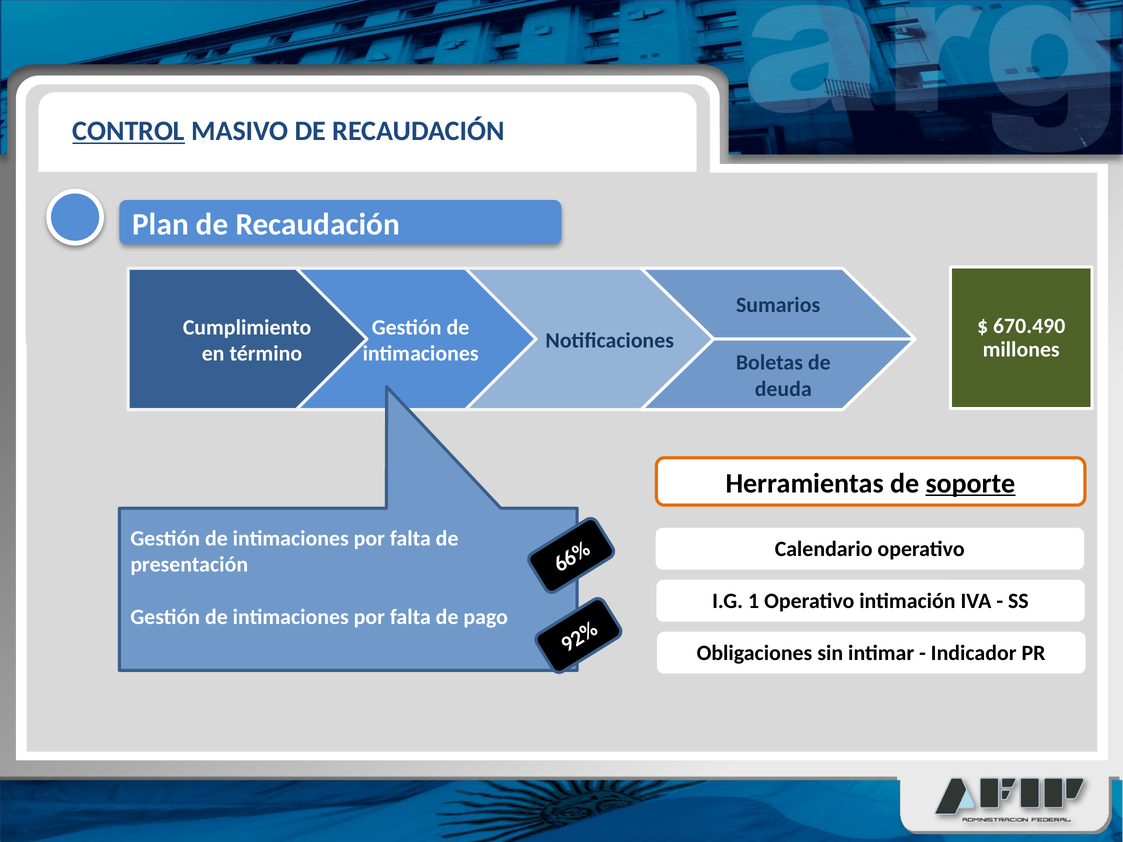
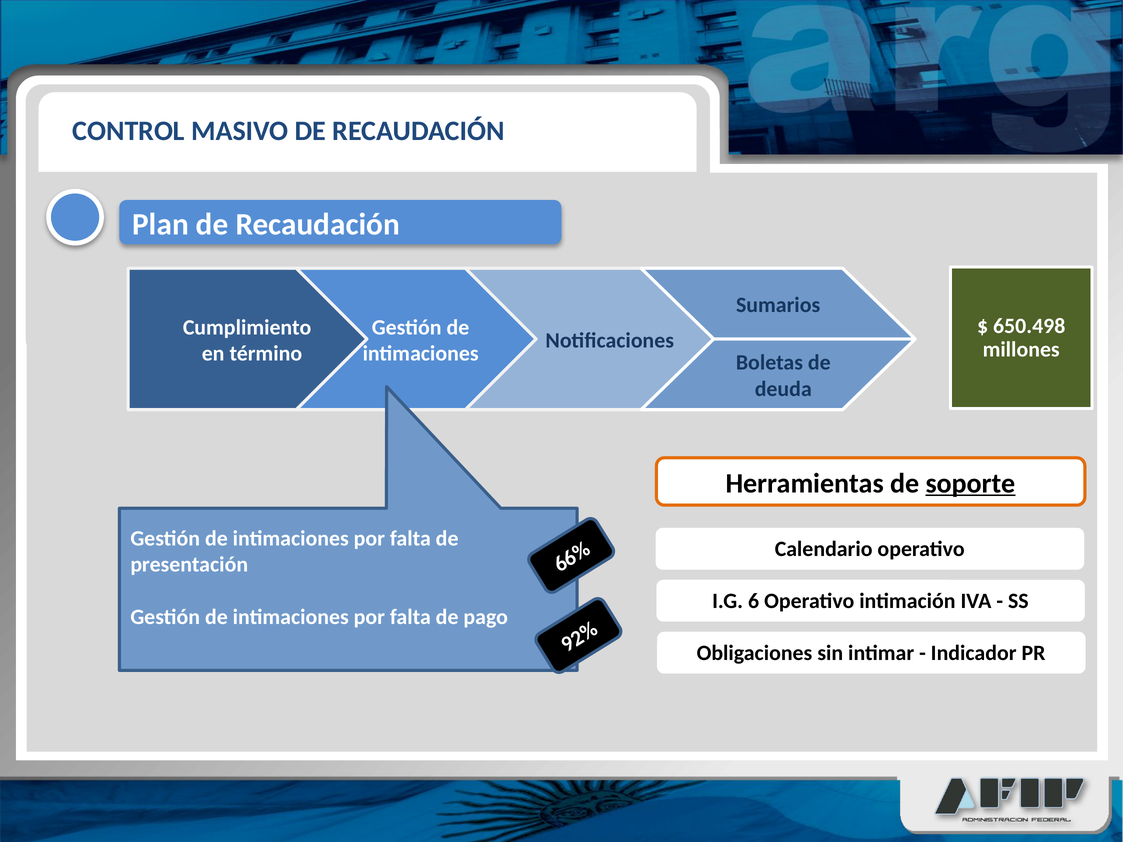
CONTROL underline: present -> none (129, 131)
670.490: 670.490 -> 650.498 (1029, 326)
I.G 1: 1 -> 6 (754, 601)
